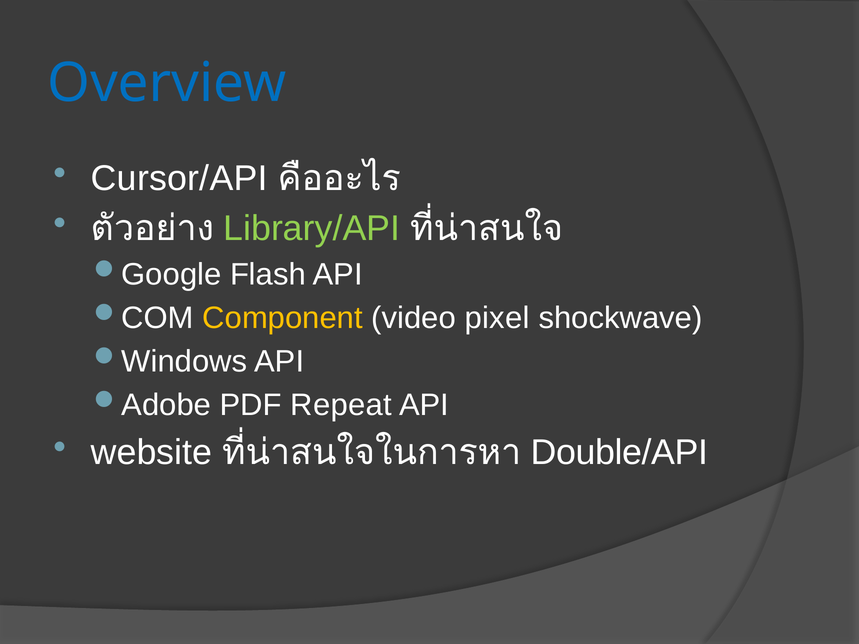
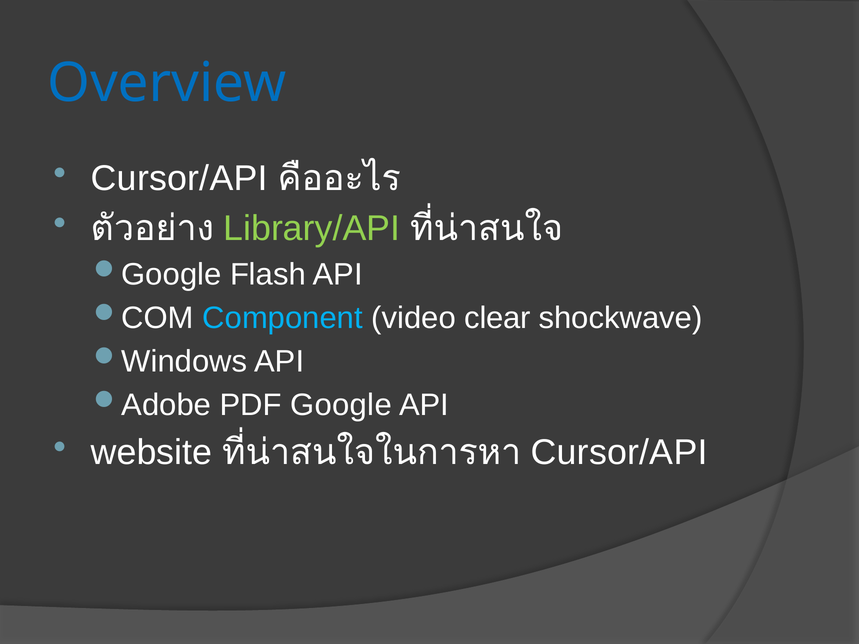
Component colour: yellow -> light blue (283, 318)
pixel: pixel -> clear (497, 318)
Repeat: Repeat -> Google (341, 405)
Double/API: Double/API -> Cursor/API (619, 453)
